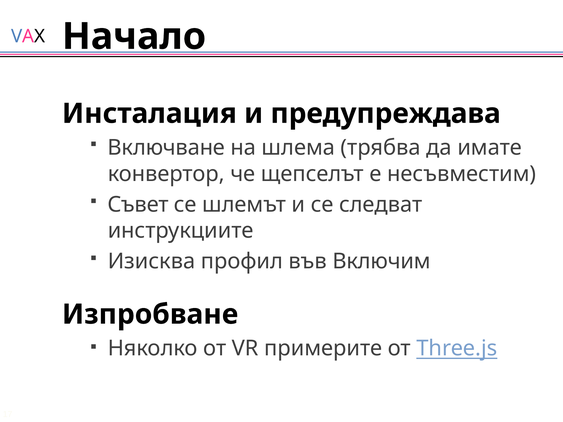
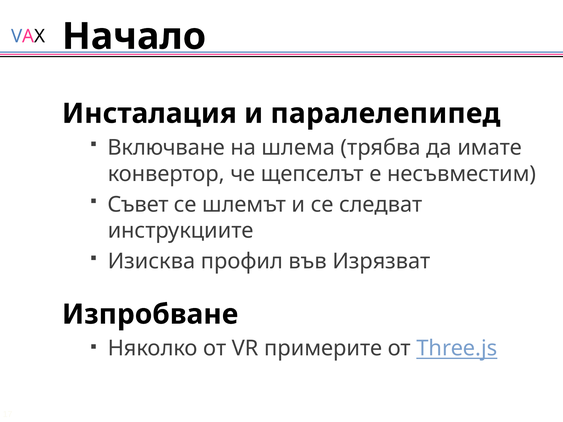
предупреждава: предупреждава -> паралелепипед (385, 114)
Включим: Включим -> Изрязват (381, 262)
